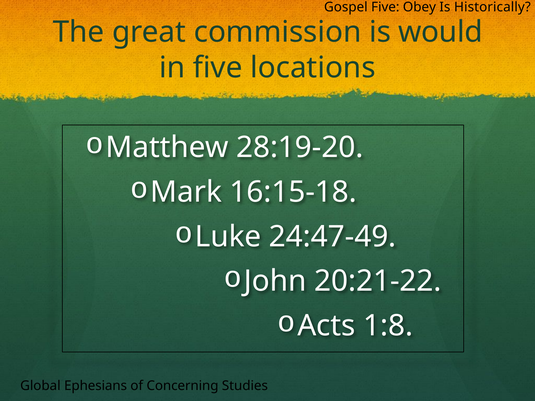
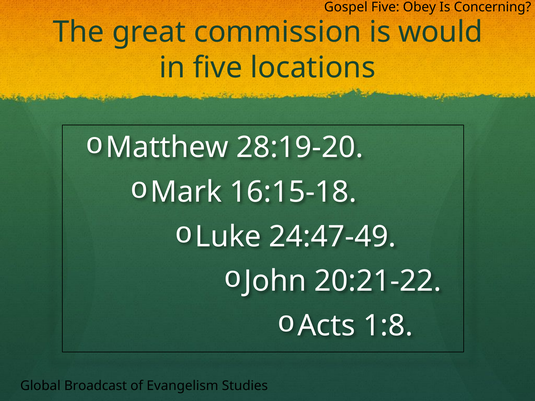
Historically: Historically -> Concerning (493, 7)
Ephesians: Ephesians -> Broadcast (96, 386)
Concerning: Concerning -> Evangelism (182, 386)
